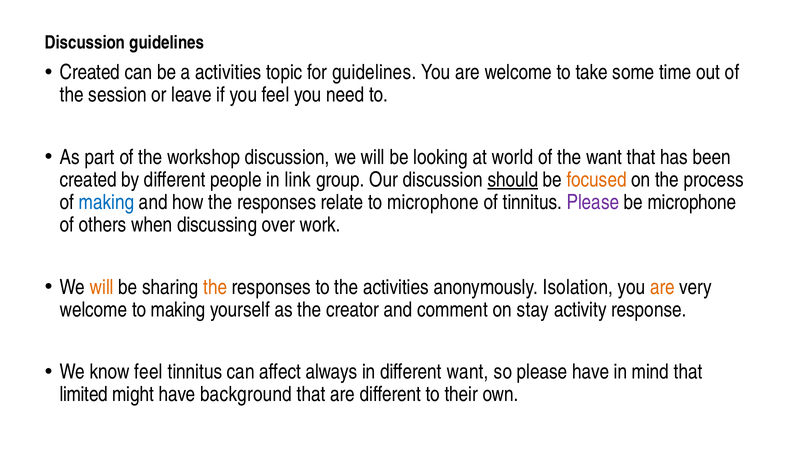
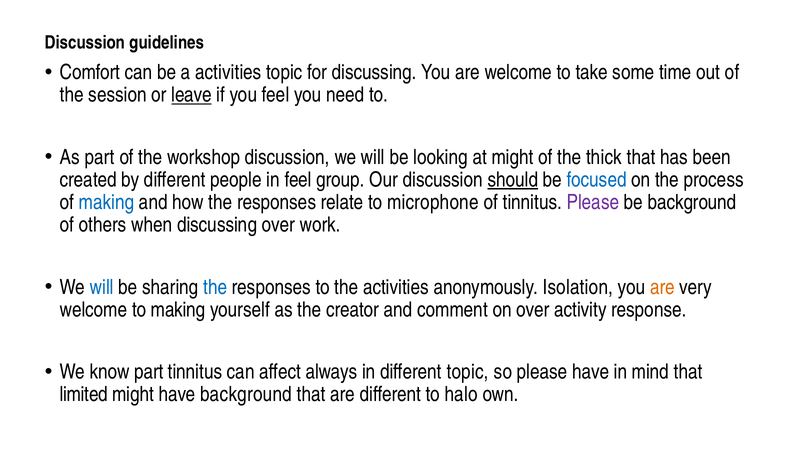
Created: Created -> Comfort (90, 72)
for guidelines: guidelines -> discussing (374, 72)
leave underline: none -> present (192, 95)
at world: world -> might (513, 157)
the want: want -> thick (604, 157)
in link: link -> feel (298, 180)
focused colour: orange -> blue (597, 180)
be microphone: microphone -> background (692, 202)
will colour: orange -> blue (102, 287)
the colour: orange -> blue (215, 287)
on stay: stay -> over (533, 310)
know feel: feel -> part (149, 372)
different want: want -> topic (468, 372)
their: their -> halo (461, 394)
